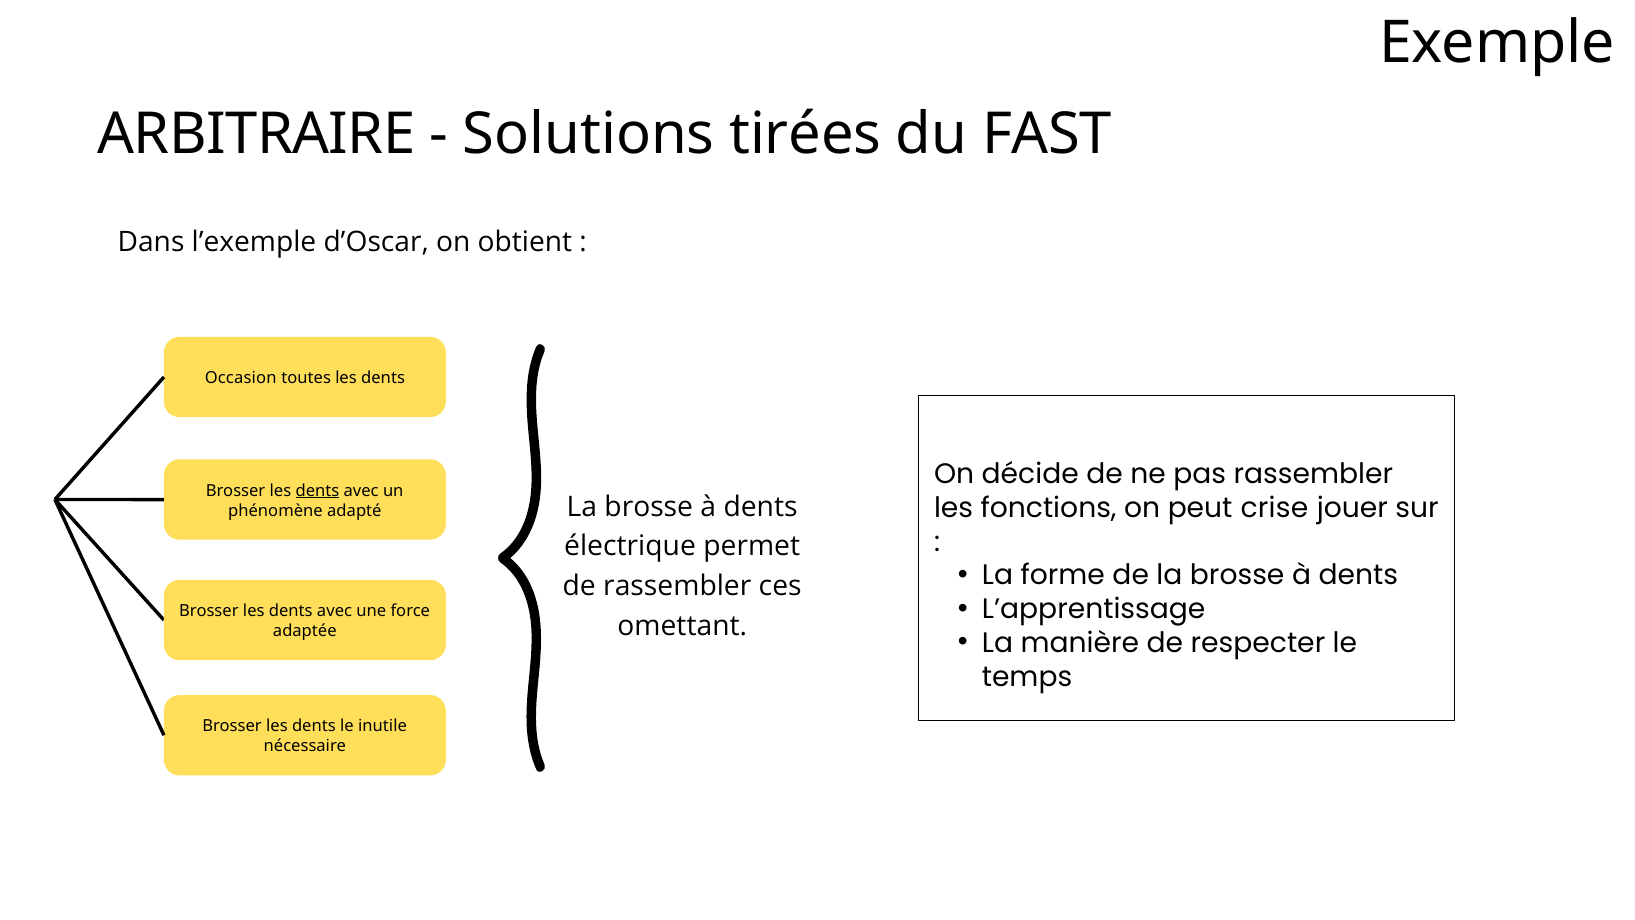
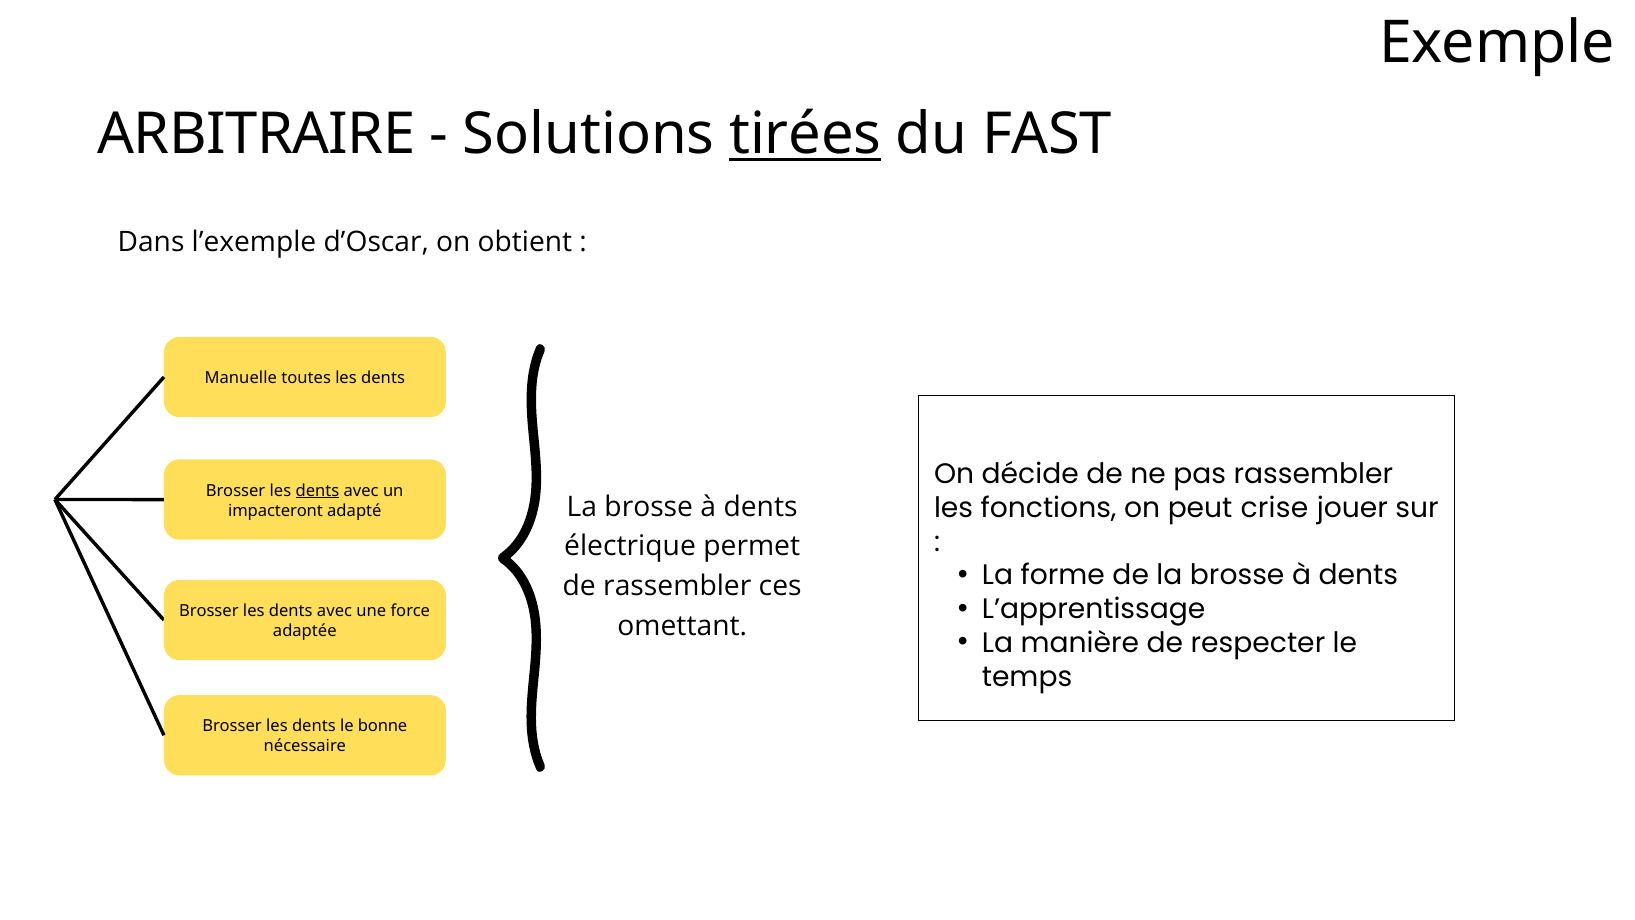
tirées underline: none -> present (805, 134)
Occasion: Occasion -> Manuelle (241, 378)
phénomène: phénomène -> impacteront (275, 510)
inutile: inutile -> bonne (383, 726)
